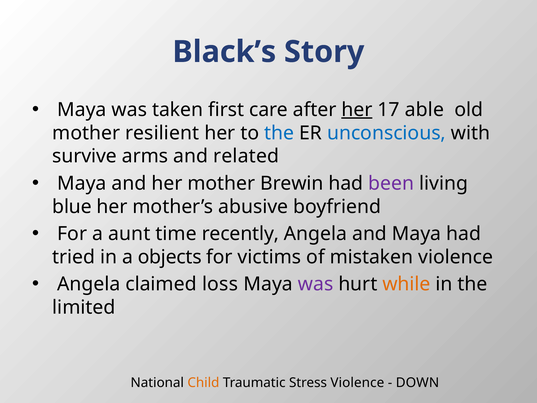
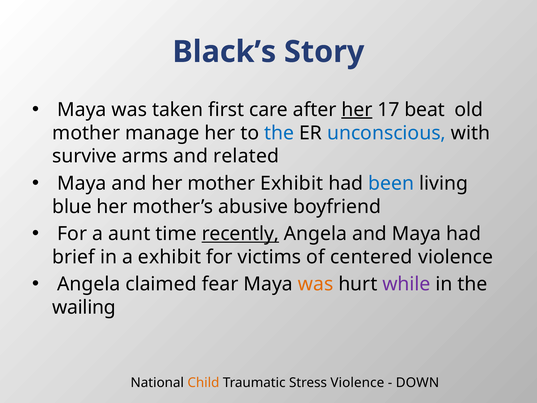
able: able -> beat (425, 110)
resilient: resilient -> manage (162, 133)
mother Brewin: Brewin -> Exhibit (292, 183)
been colour: purple -> blue (391, 183)
recently underline: none -> present (240, 234)
tried: tried -> brief (74, 257)
a objects: objects -> exhibit (170, 257)
mistaken: mistaken -> centered (371, 257)
loss: loss -> fear (220, 284)
was colour: purple -> orange (316, 284)
while colour: orange -> purple (406, 284)
limited: limited -> wailing (84, 307)
